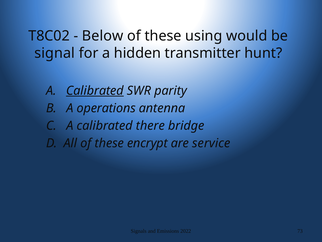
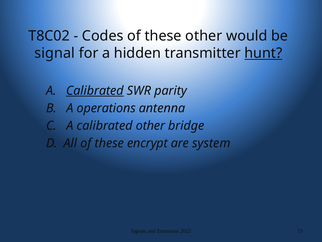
Below: Below -> Codes (103, 36)
these using: using -> other (204, 36)
hunt underline: none -> present (263, 53)
calibrated there: there -> other (150, 125)
service: service -> system (211, 143)
